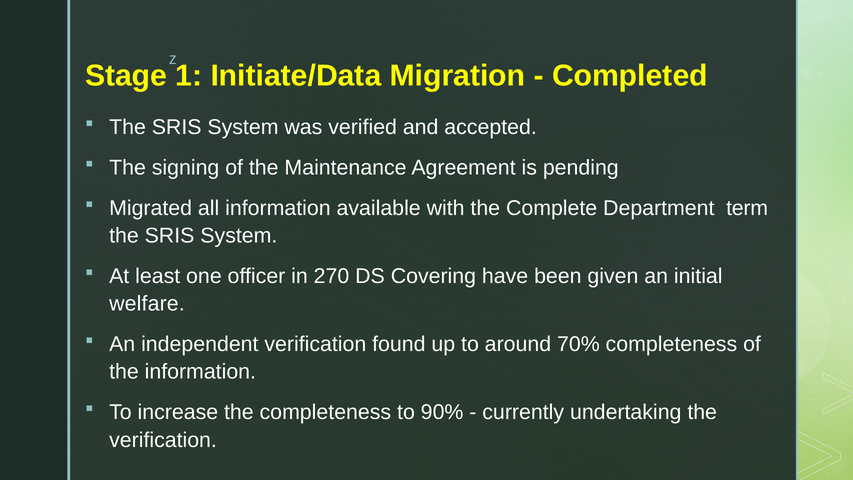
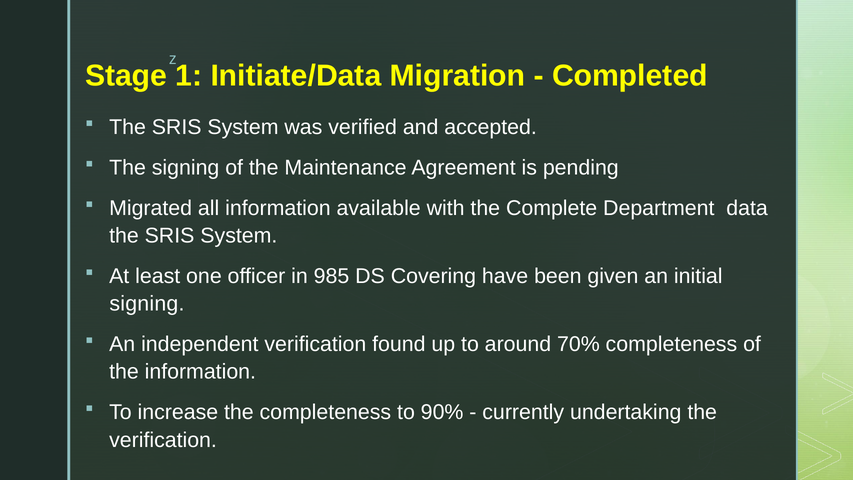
term: term -> data (747, 208)
270: 270 -> 985 (332, 276)
welfare: welfare -> signing (147, 304)
